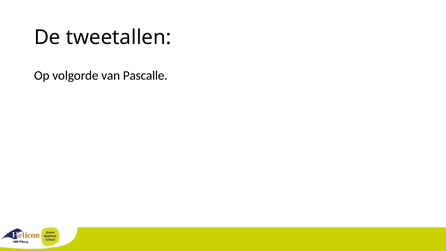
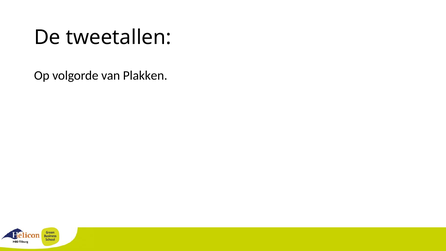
Pascalle: Pascalle -> Plakken (145, 75)
